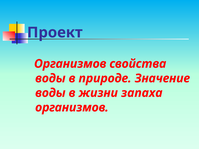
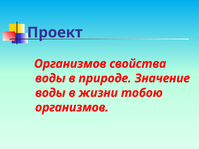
запаха: запаха -> тобою (142, 93)
